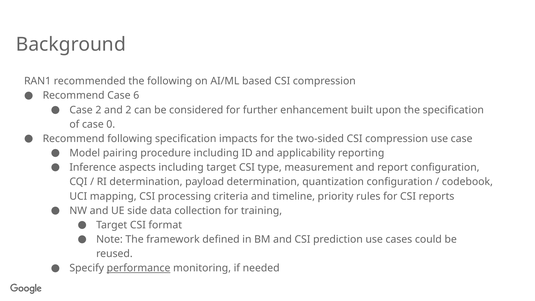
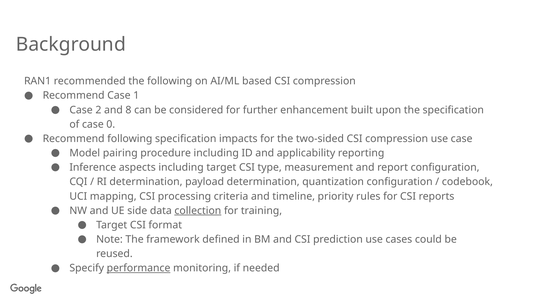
6: 6 -> 1 (136, 96)
and 2: 2 -> 8 (128, 110)
collection underline: none -> present (198, 211)
